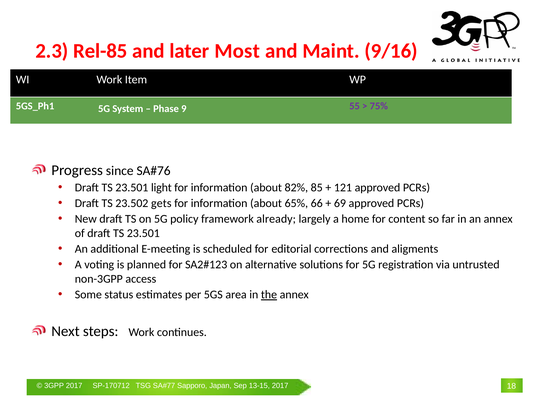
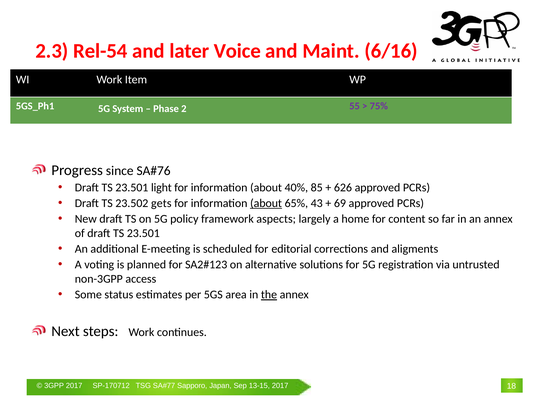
Rel-85: Rel-85 -> Rel-54 (100, 51)
Most: Most -> Voice (237, 51)
9/16: 9/16 -> 6/16 (391, 51)
9: 9 -> 2 (184, 109)
82%: 82% -> 40% (296, 188)
121: 121 -> 626 (343, 188)
about underline: none -> present (266, 203)
66: 66 -> 43 (317, 203)
already: already -> aspects (276, 219)
